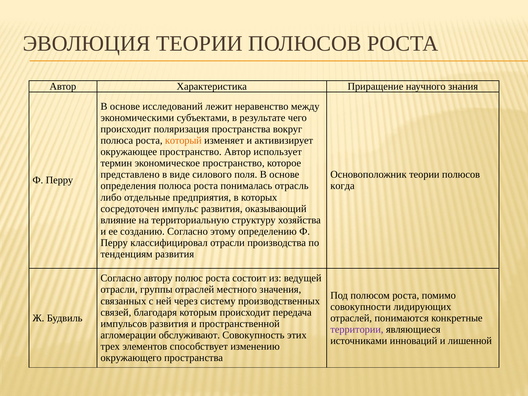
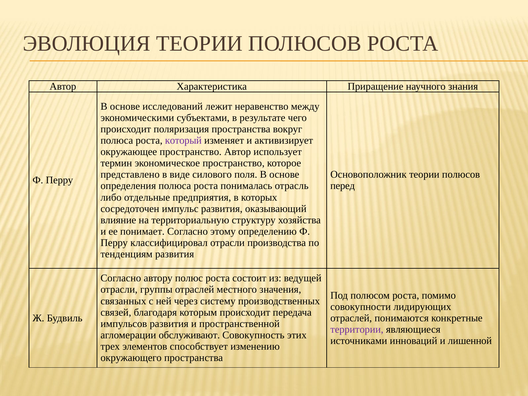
который colour: orange -> purple (183, 141)
когда: когда -> перед (343, 186)
созданию: созданию -> понимает (142, 231)
